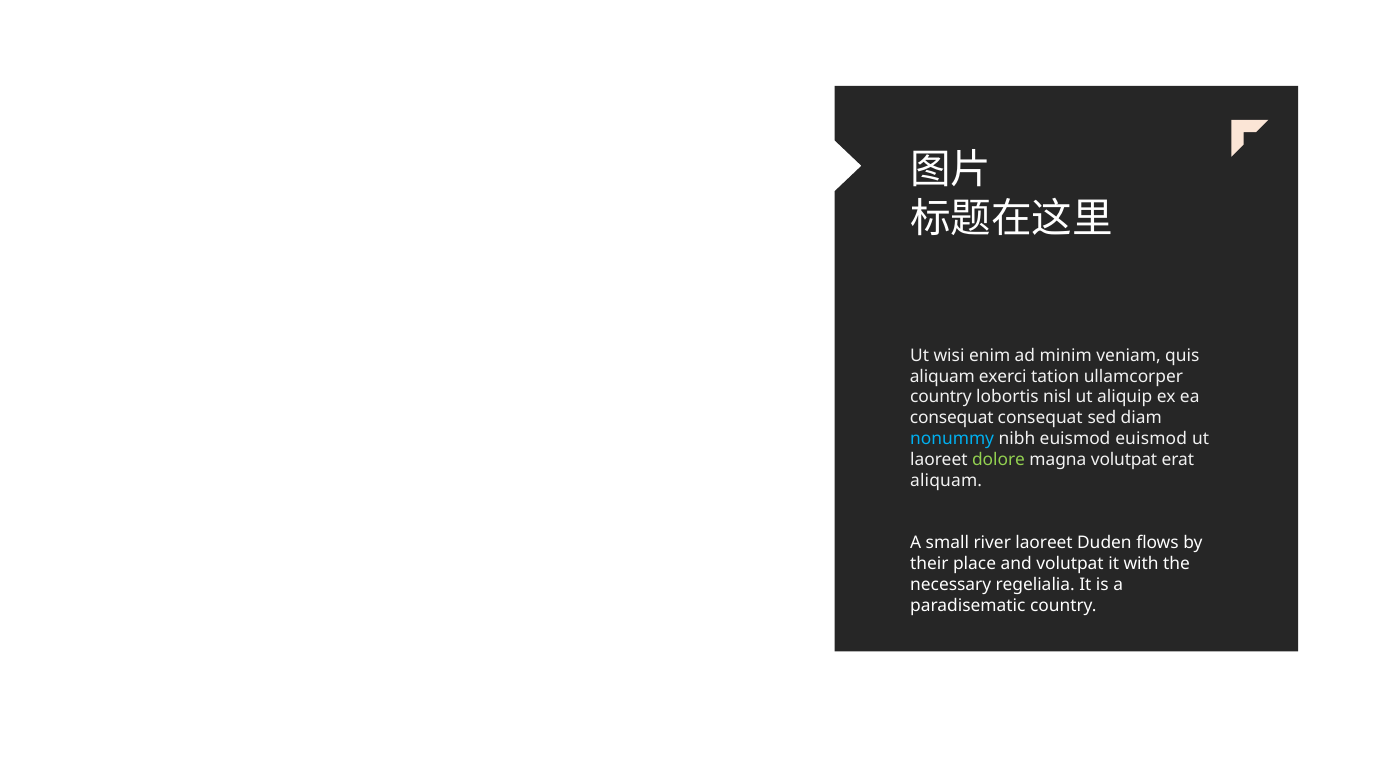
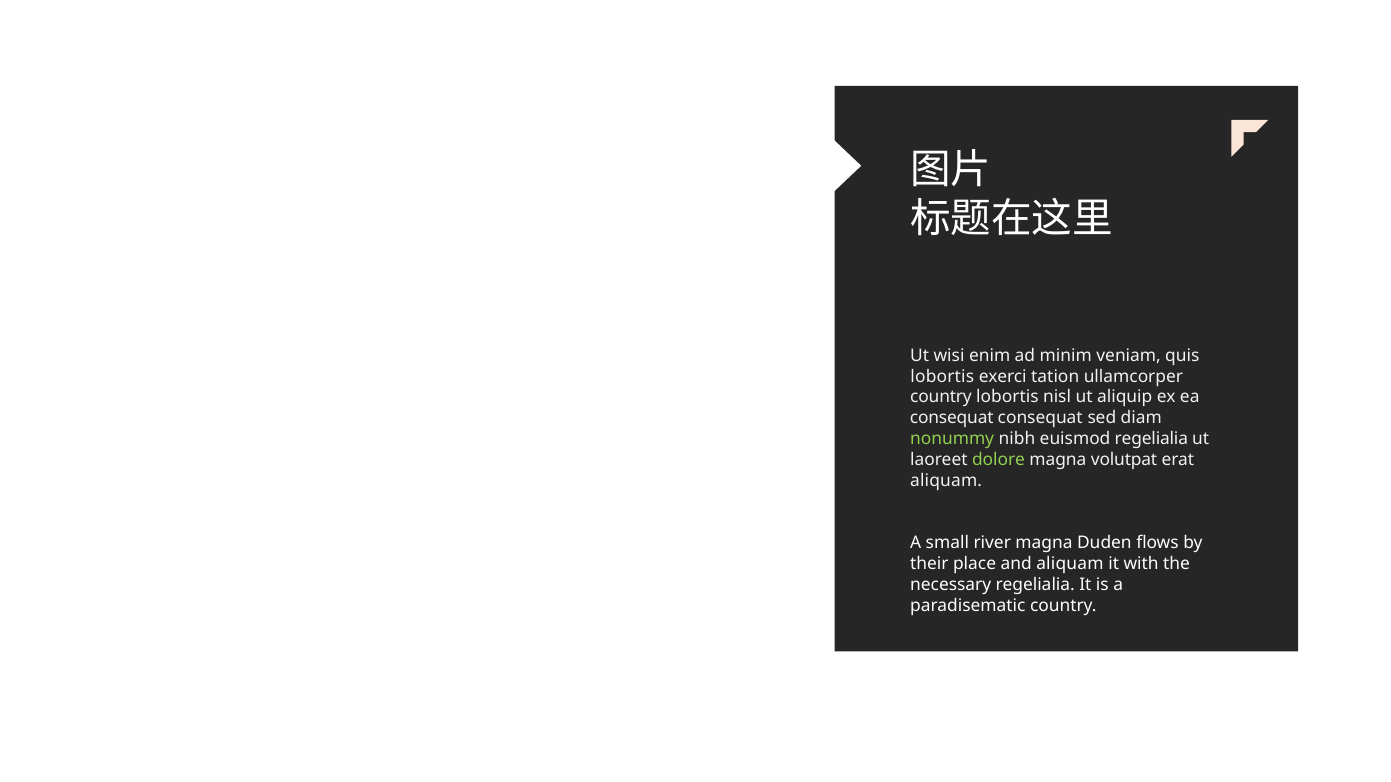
aliquam: aliquam -> lobortis (942, 376)
nonummy colour: light blue -> light green (952, 439)
euismod euismod: euismod -> regelialia (1151, 439)
river laoreet: laoreet -> magna (1044, 543)
and volutpat: volutpat -> aliquam (1070, 564)
